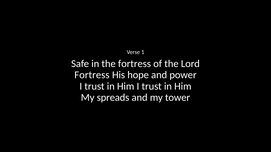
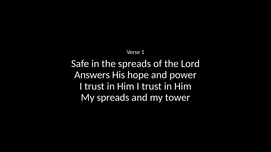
the fortress: fortress -> spreads (135, 64)
Fortress: Fortress -> Answers (92, 75)
